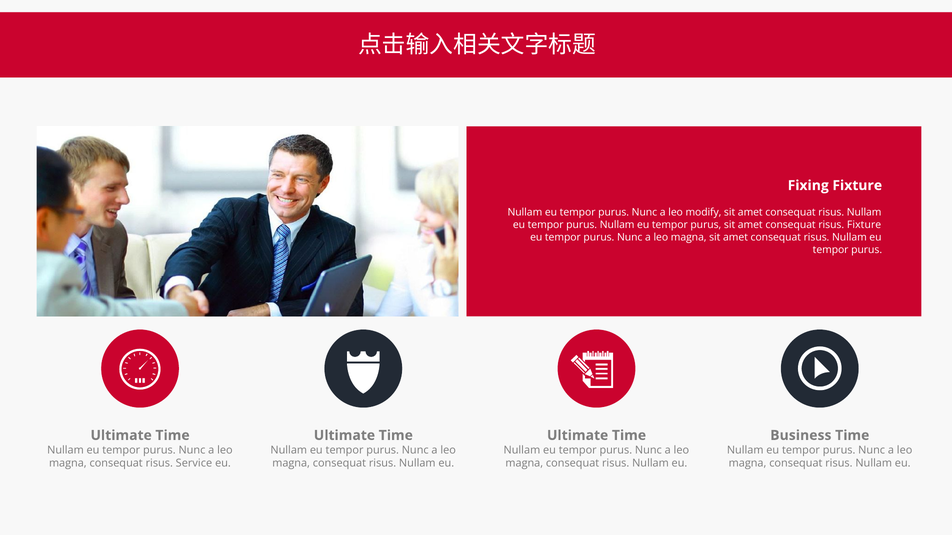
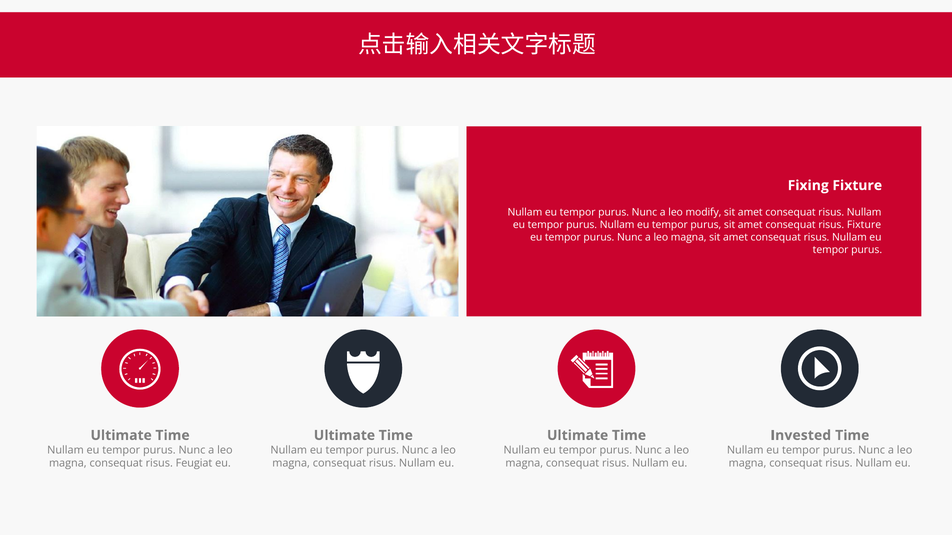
Business: Business -> Invested (801, 436)
Service: Service -> Feugiat (194, 464)
